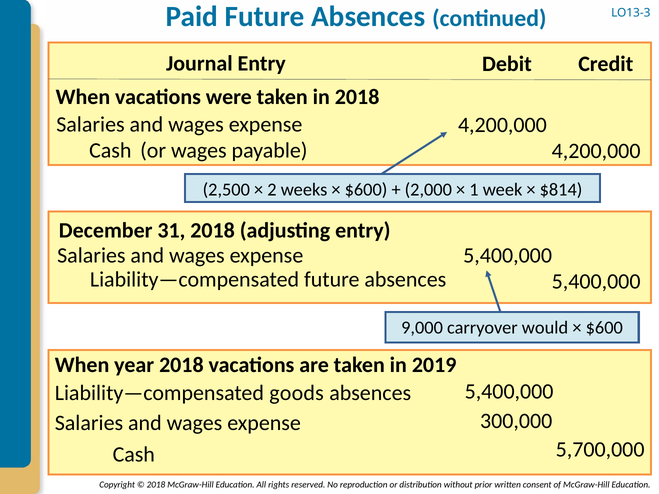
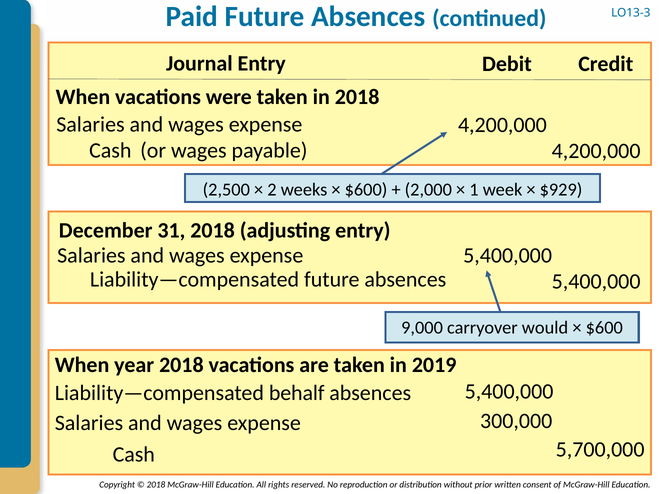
$814: $814 -> $929 (561, 190)
goods: goods -> behalf (297, 393)
